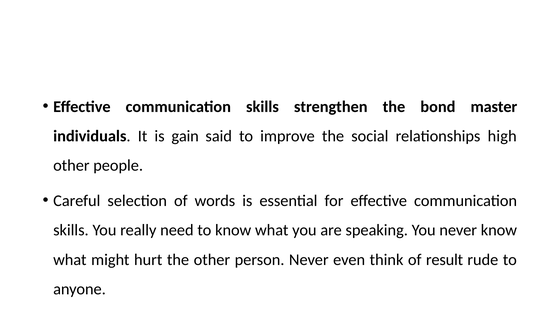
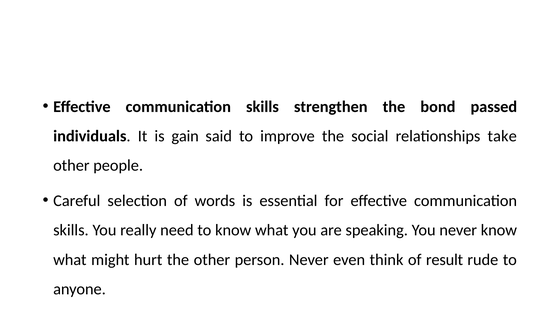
master: master -> passed (494, 107)
high: high -> take (502, 136)
